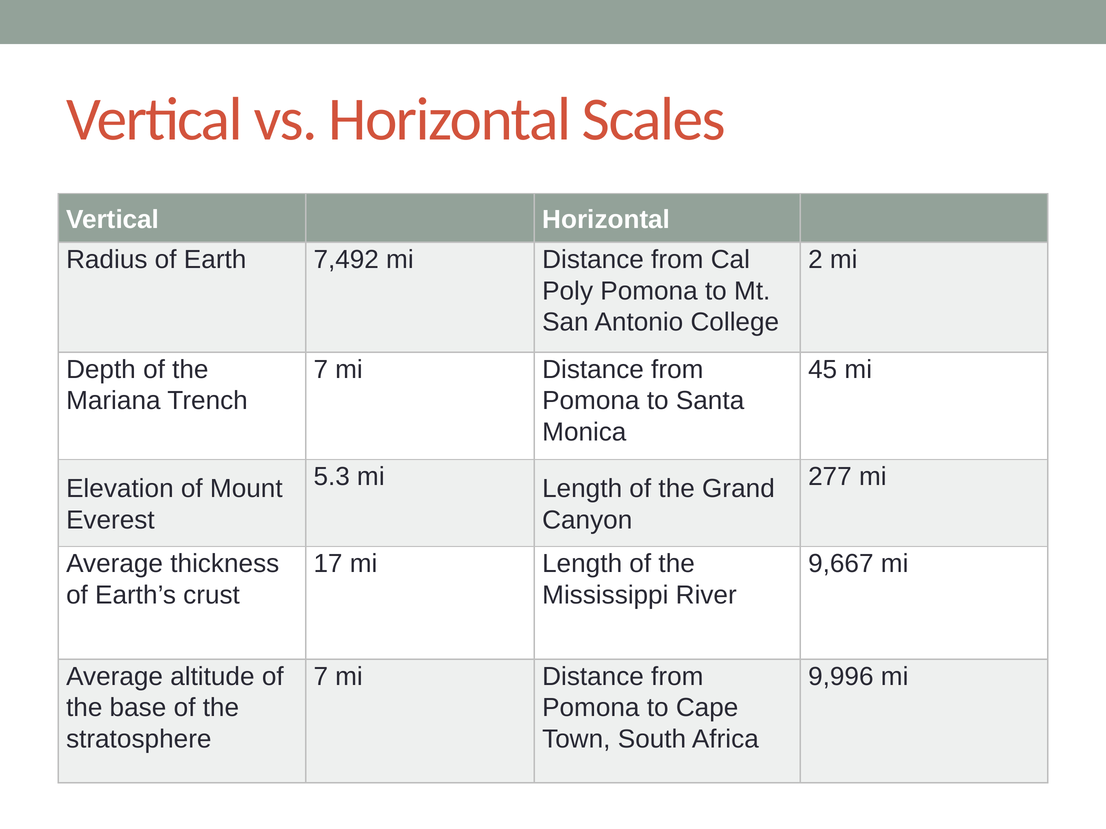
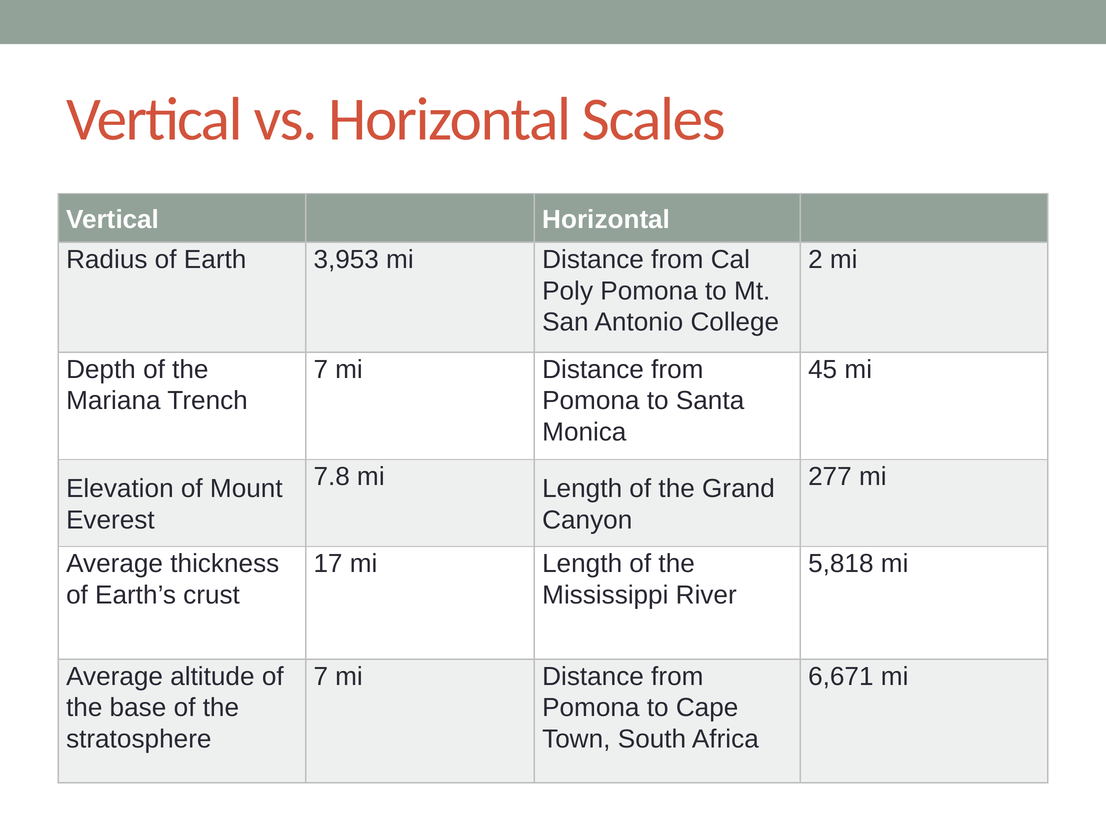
7,492: 7,492 -> 3,953 (346, 260)
5.3: 5.3 -> 7.8 (332, 477)
9,667: 9,667 -> 5,818 (841, 564)
9,996: 9,996 -> 6,671 (841, 677)
